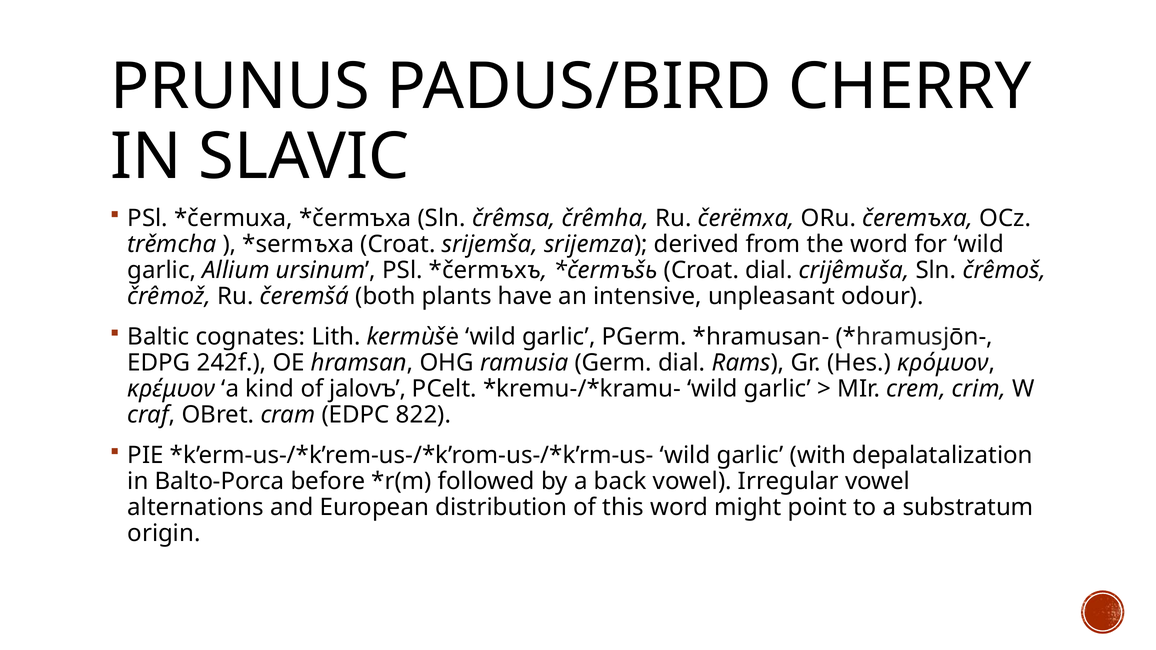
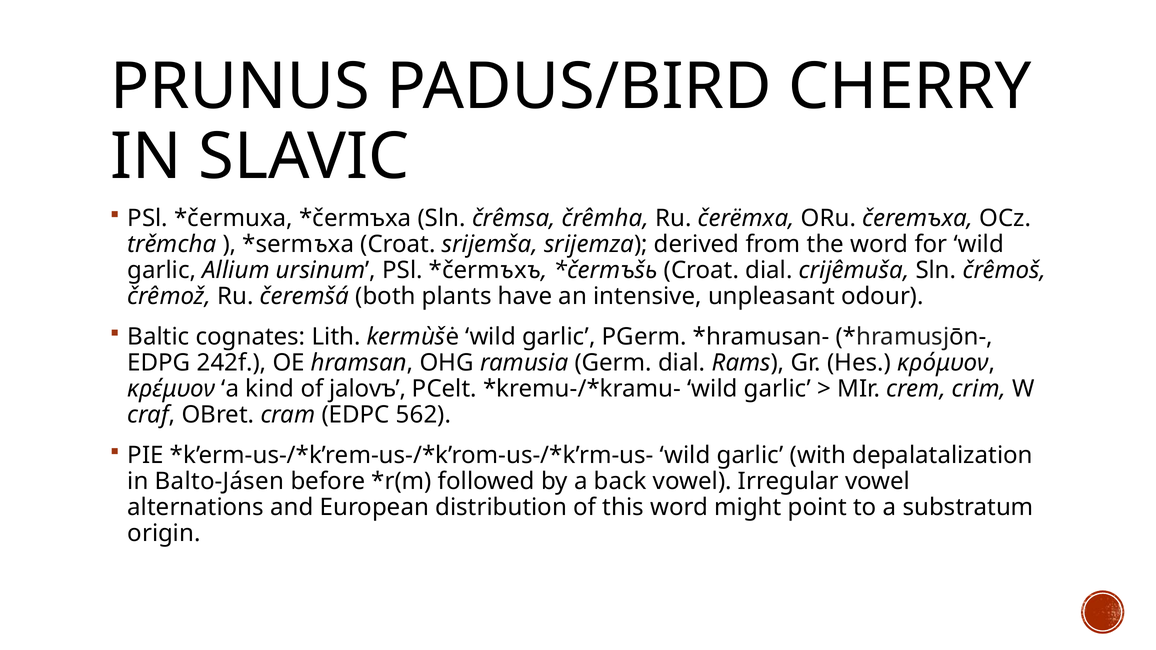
822: 822 -> 562 (423, 415)
Balto-Porca: Balto-Porca -> Balto-Jásen (219, 481)
